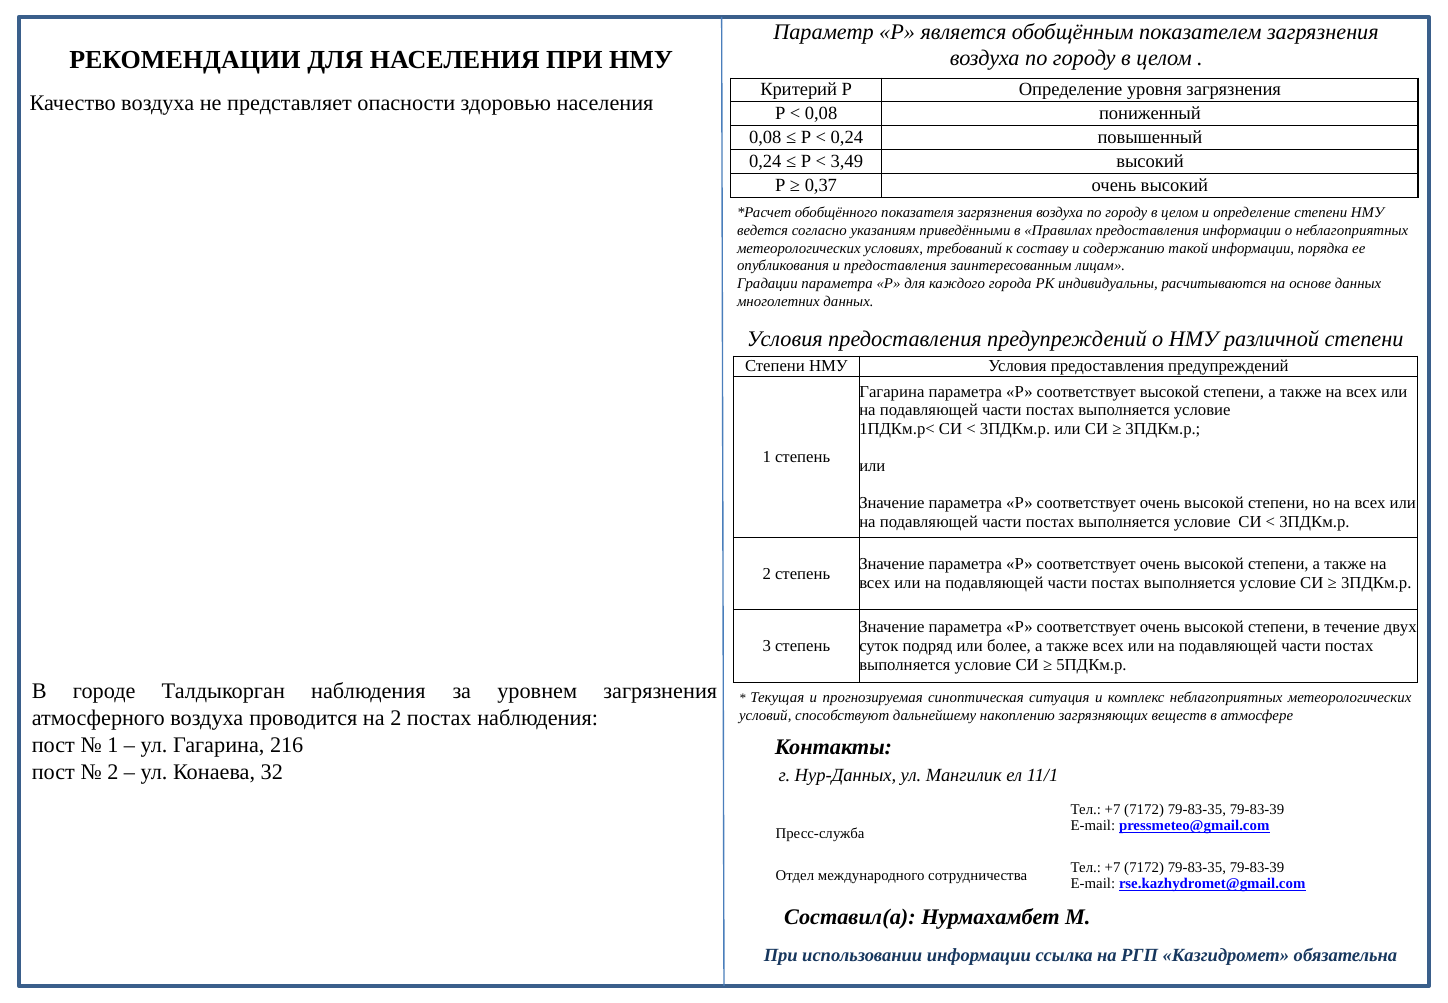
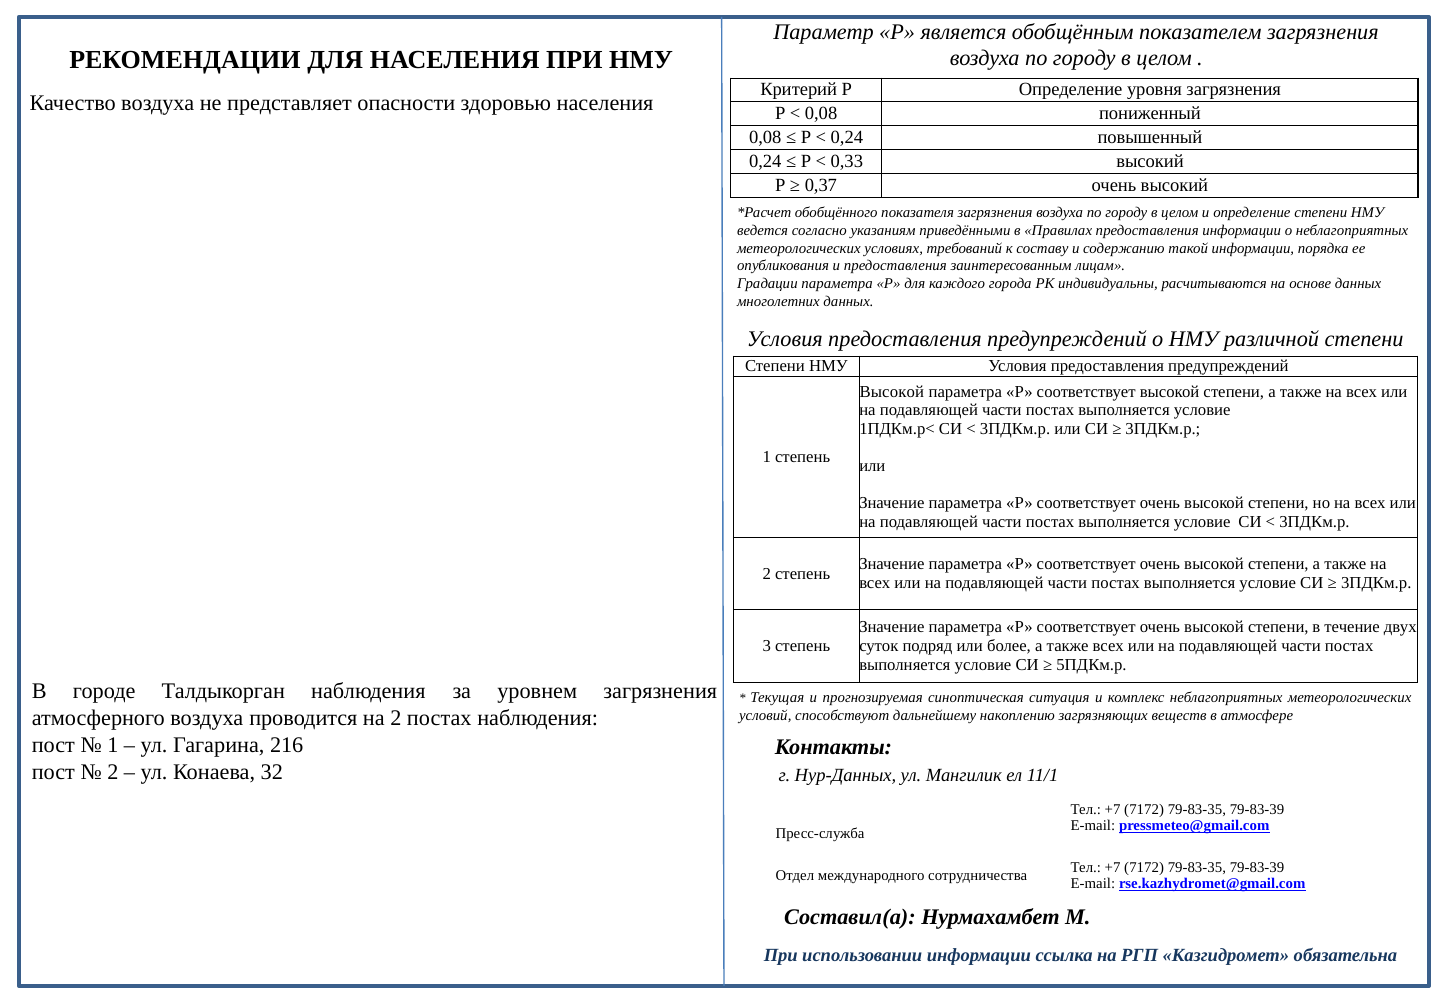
3,49: 3,49 -> 0,33 (847, 161)
Гагарина: Гагарина -> Высокой (892, 392)
